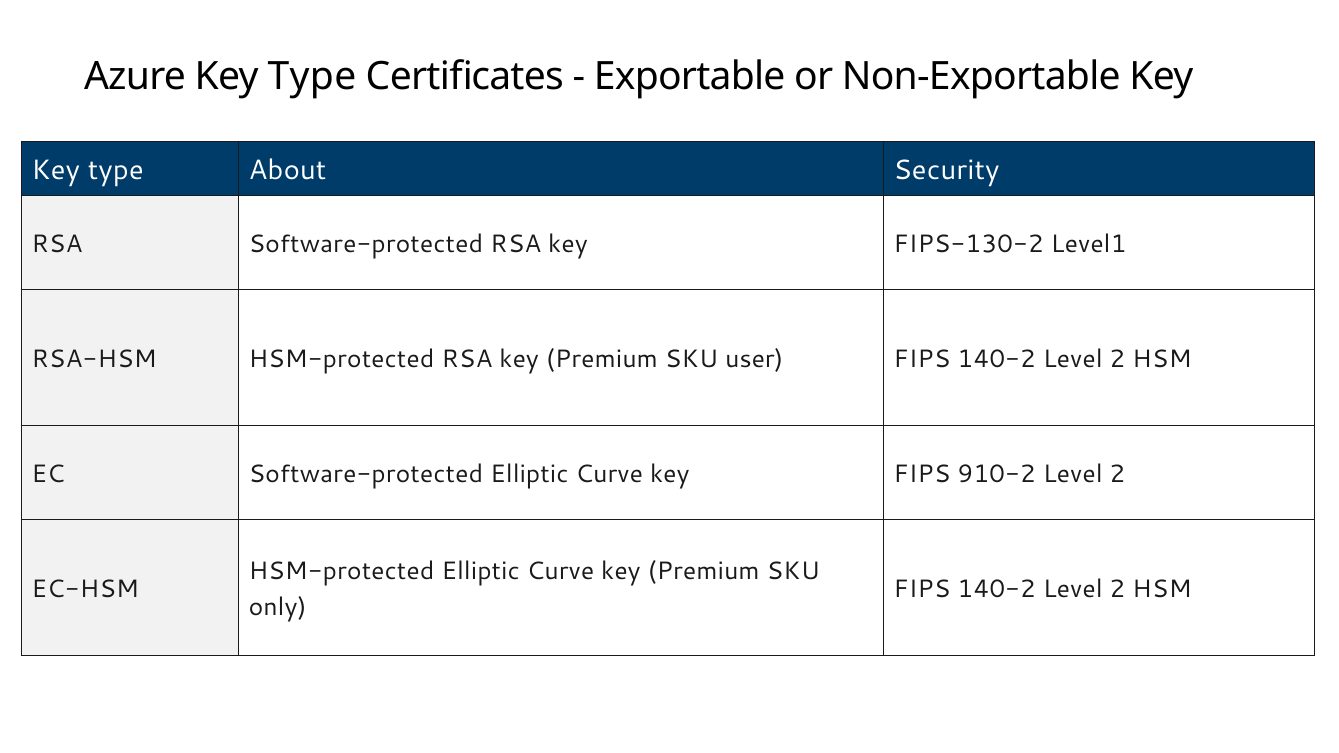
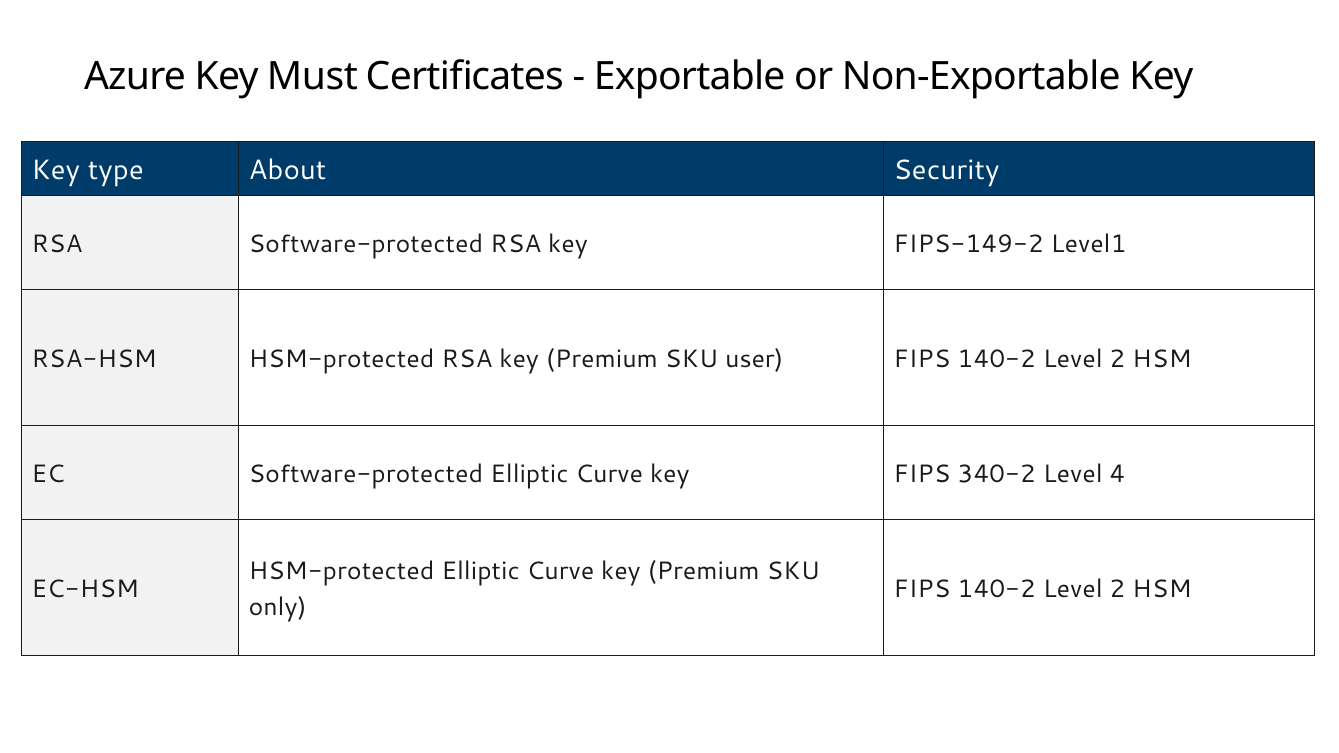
Azure Key Type: Type -> Must (312, 76)
FIPS-130-2: FIPS-130-2 -> FIPS-149-2 (969, 244)
910-2: 910-2 -> 340-2 (997, 474)
2: 2 -> 4 (1117, 474)
